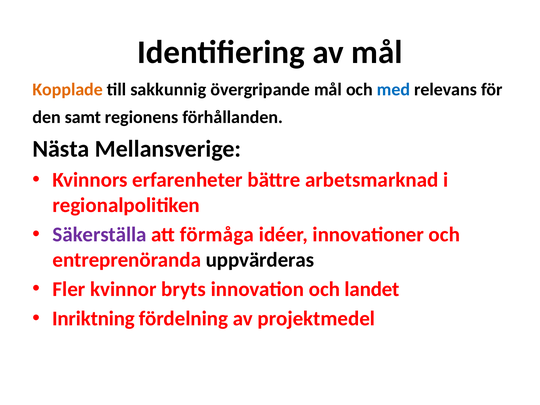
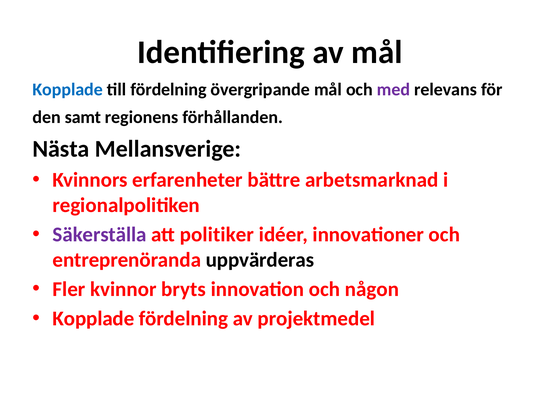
Kopplade colour: orange -> blue (68, 90)
till sakkunnig: sakkunnig -> fördelning (168, 90)
med colour: blue -> purple (394, 90)
förmåga: förmåga -> politiker (217, 235)
landet: landet -> någon (372, 289)
Inriktning: Inriktning -> Kopplade (93, 319)
